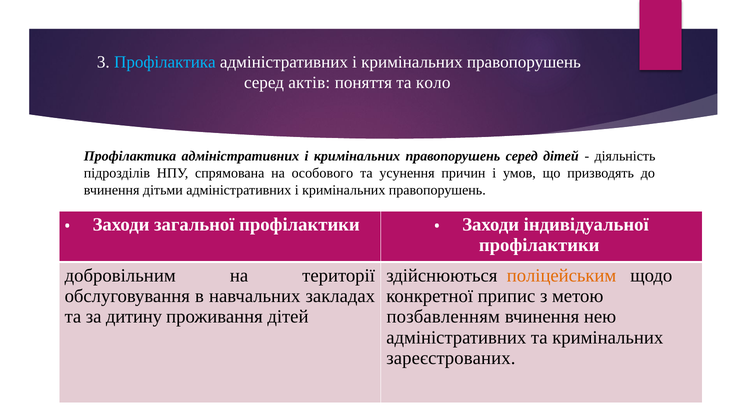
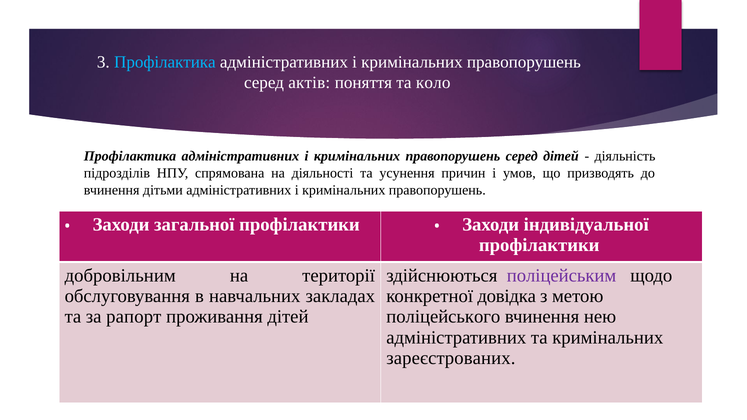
особового: особового -> діяльності (323, 173)
поліцейським colour: orange -> purple (562, 276)
припис: припис -> довідка (507, 296)
дитину: дитину -> рапорт (134, 317)
позбавленням: позбавленням -> поліцейського (443, 317)
